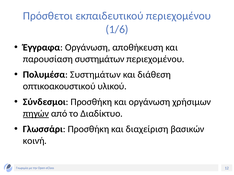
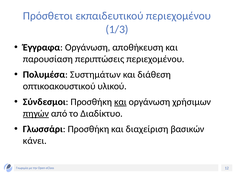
1/6: 1/6 -> 1/3 (117, 29)
παρουσίαση συστημάτων: συστημάτων -> περιπτώσεις (100, 59)
και underline: none -> present (120, 102)
κοινή: κοινή -> κάνει (35, 141)
